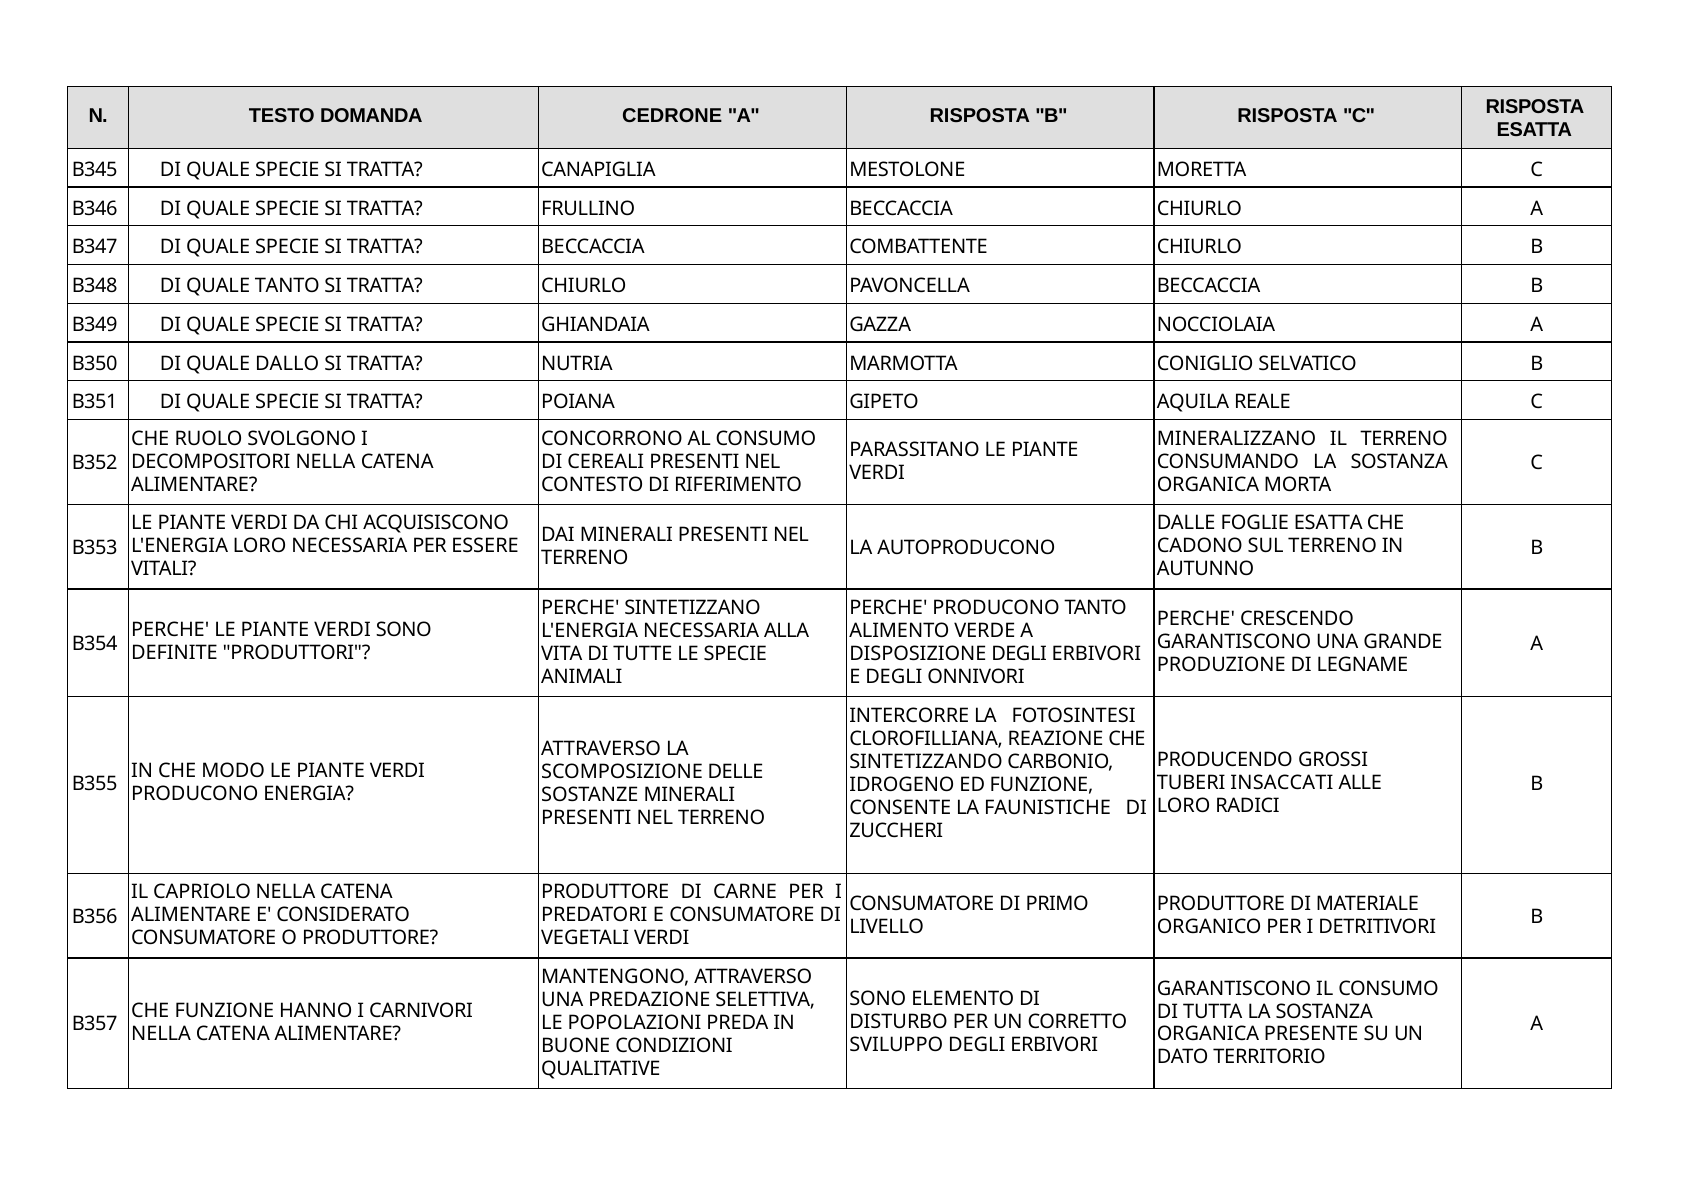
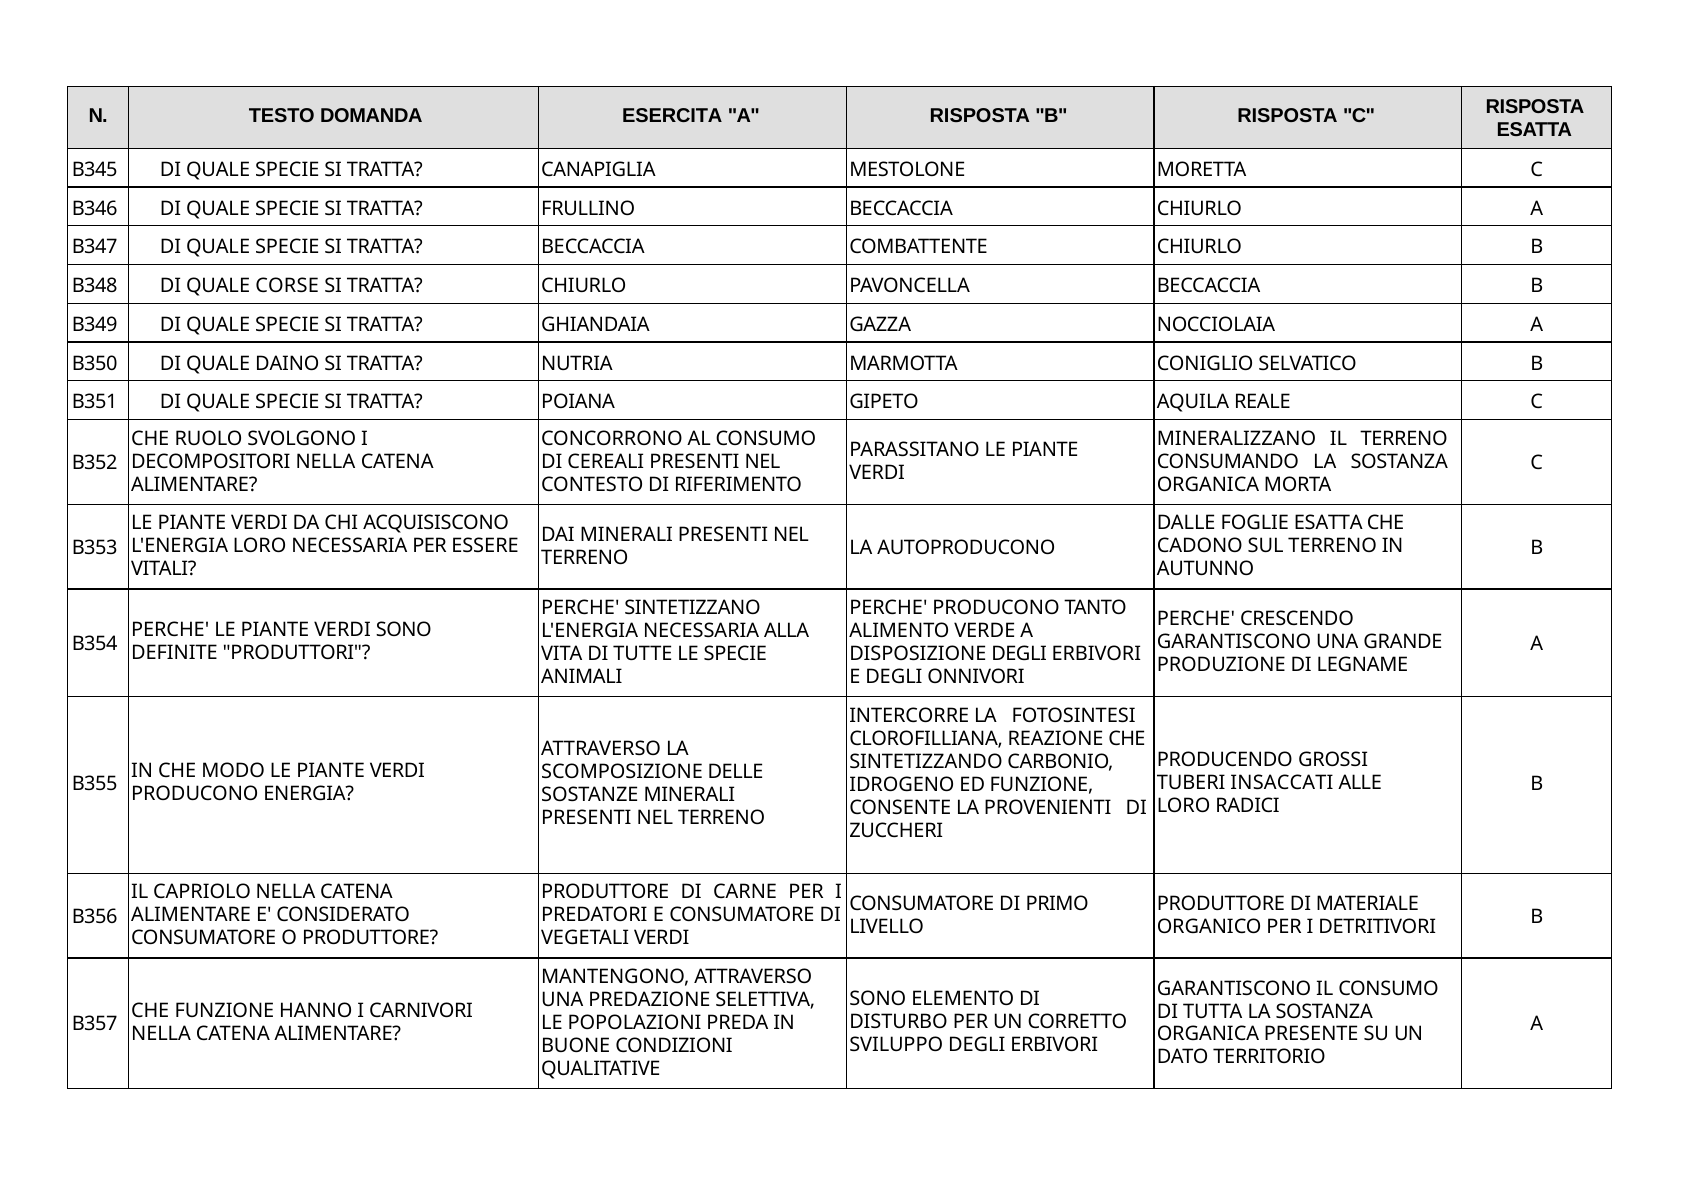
CEDRONE: CEDRONE -> ESERCITA (672, 116)
QUALE TANTO: TANTO -> CORSE (287, 286)
DALLO: DALLO -> DAINO (287, 364)
FAUNISTICHE: FAUNISTICHE -> PROVENIENTI (1048, 807)
